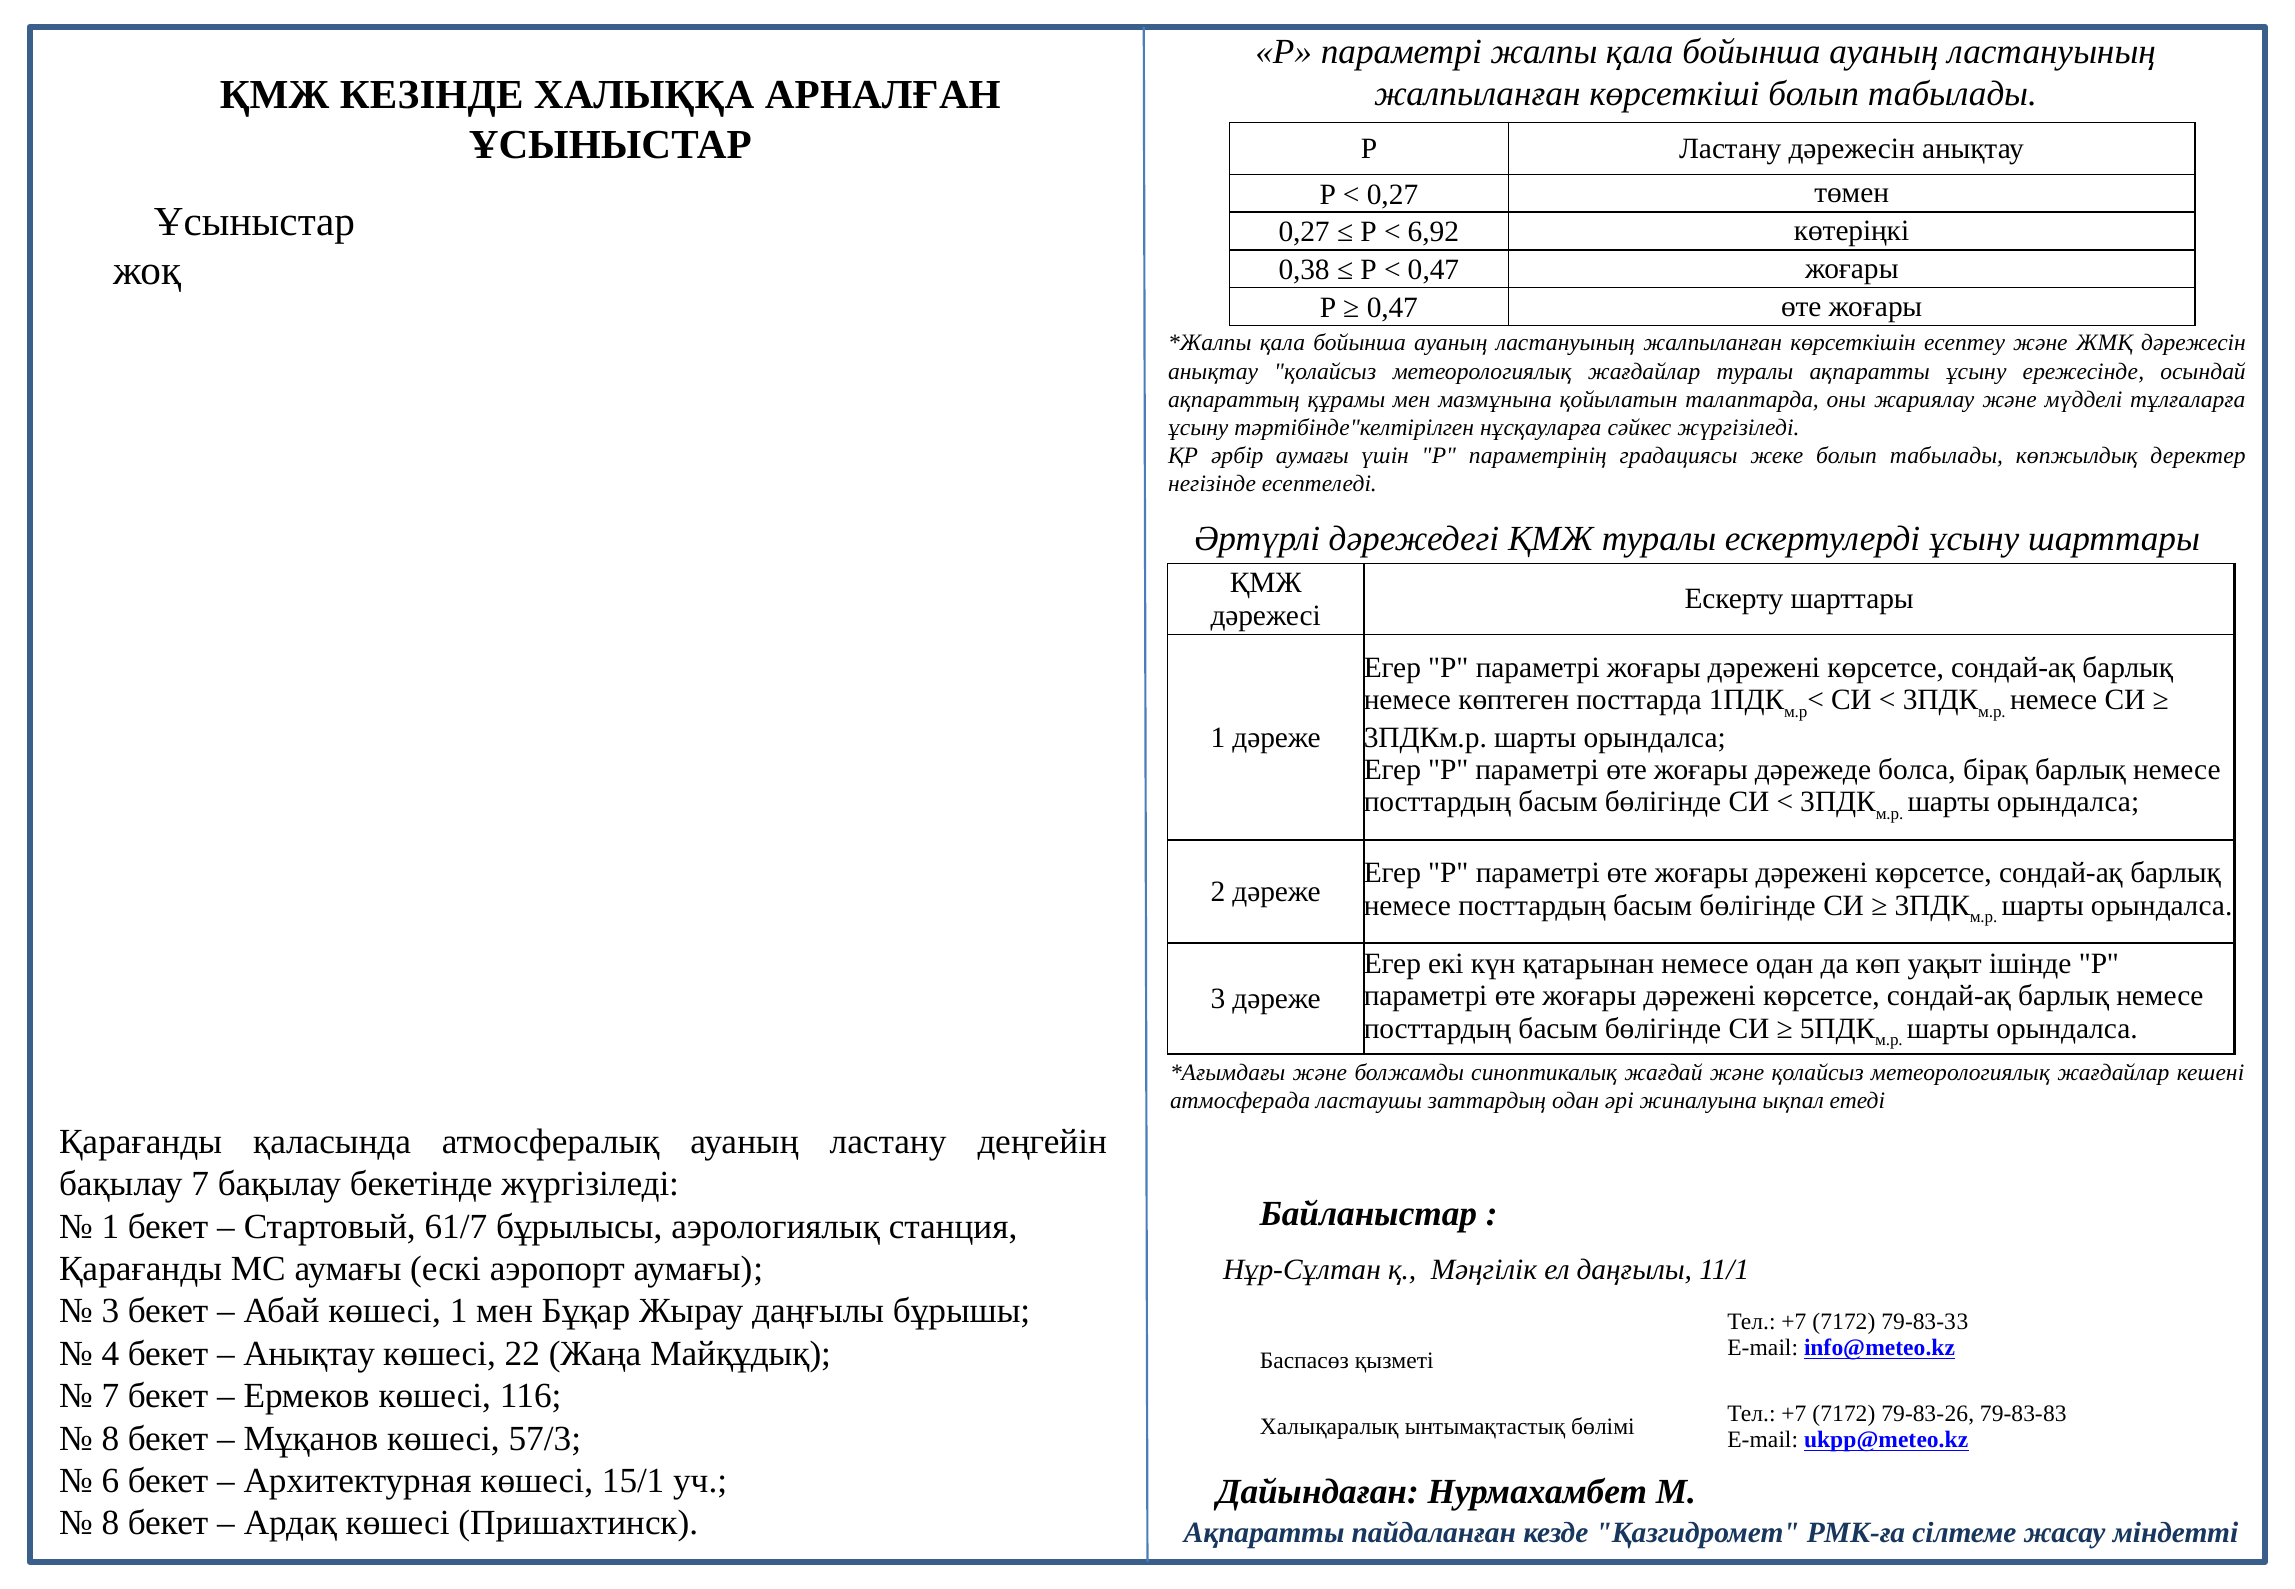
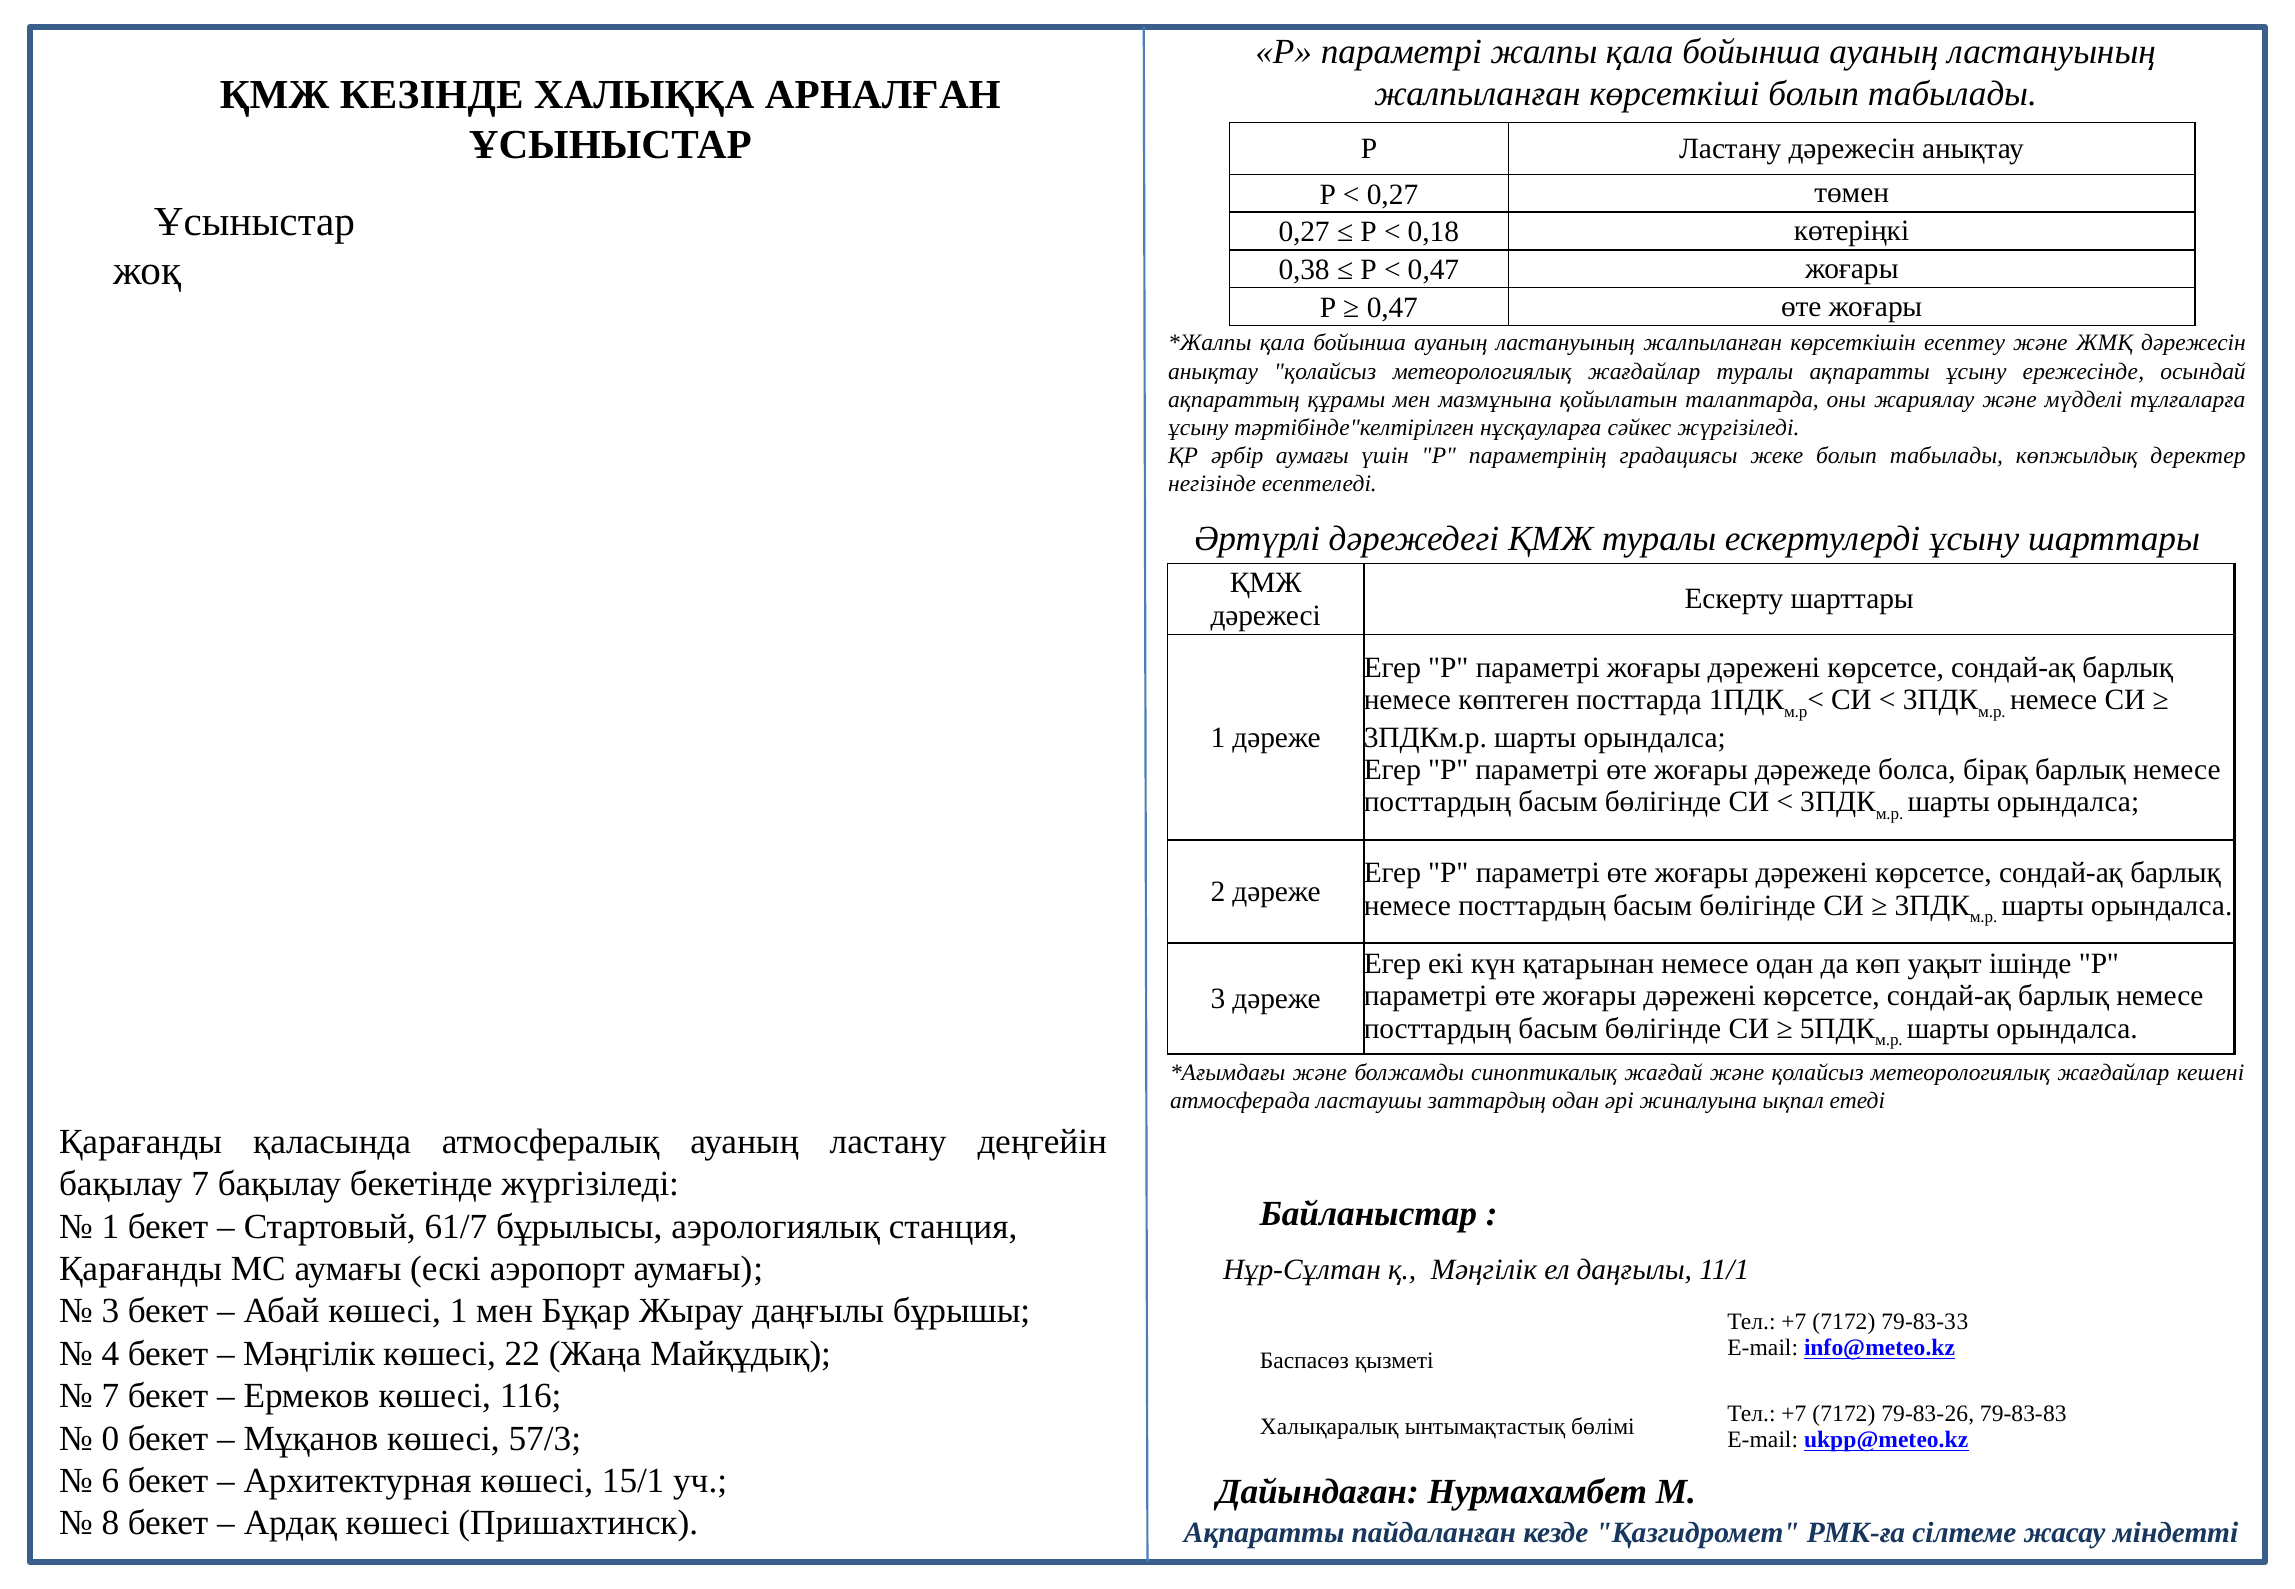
6,92: 6,92 -> 0,18 (1433, 232)
Анықтау: Анықтау -> Мәңгілік (309, 1354)
8: 8 -> 0 (110, 1438)
